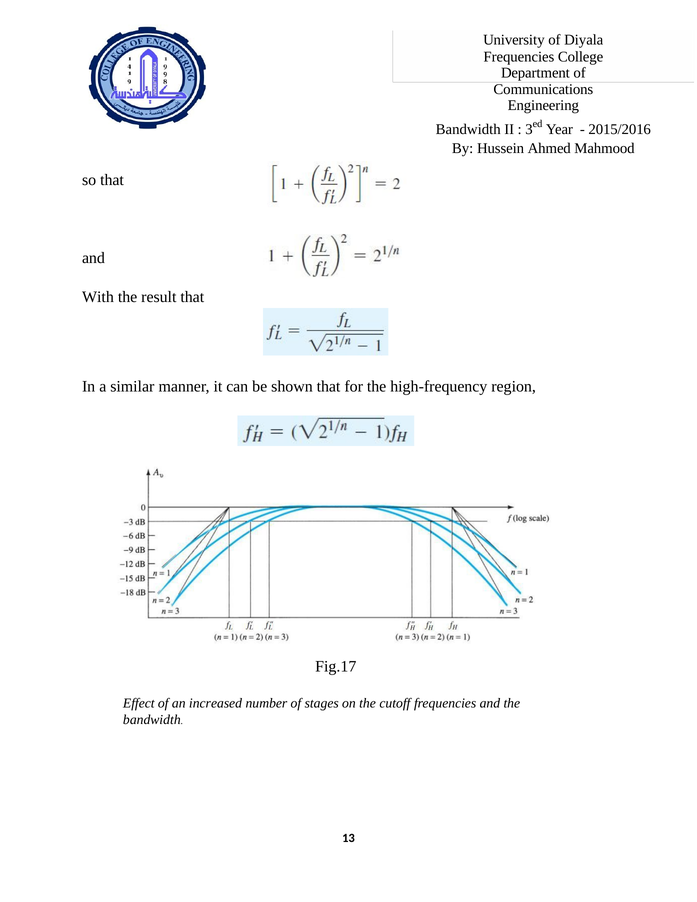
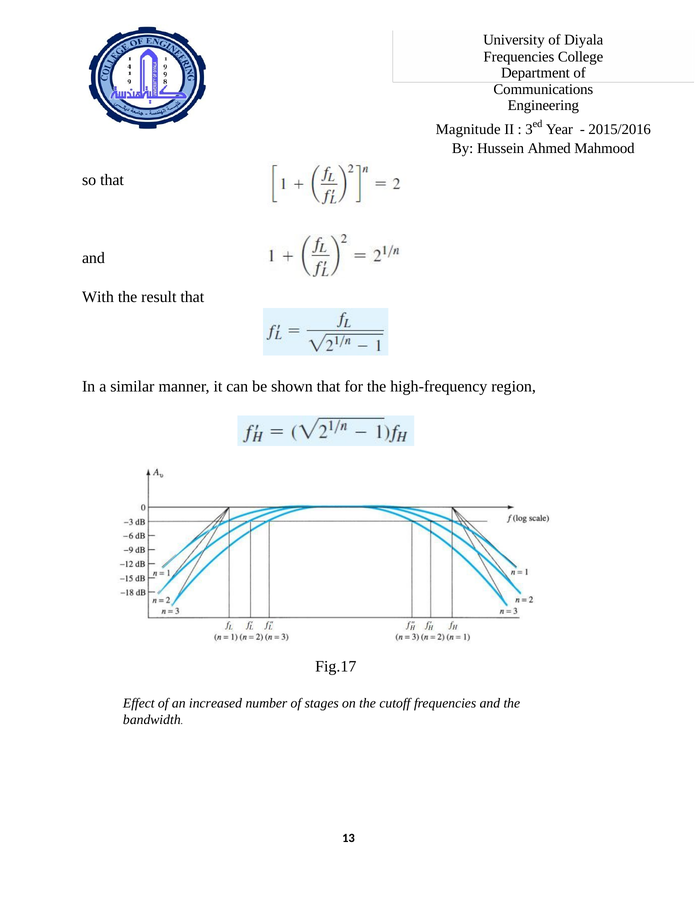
Bandwidth: Bandwidth -> Magnitude (468, 129)
